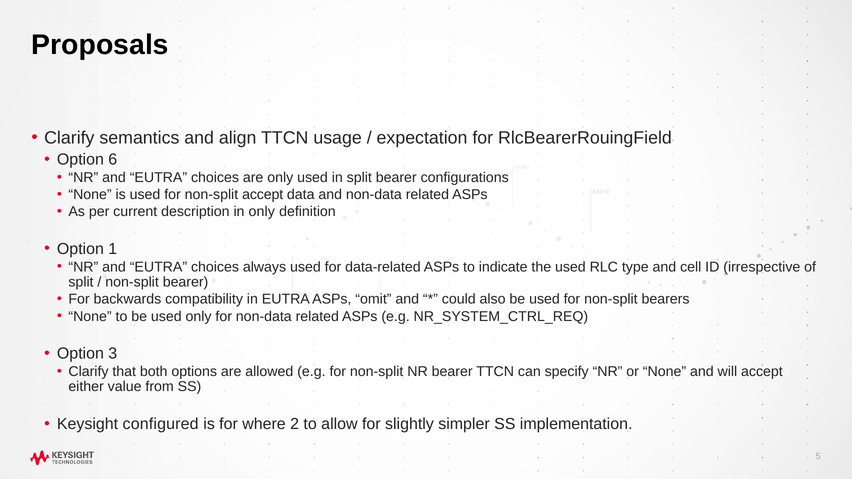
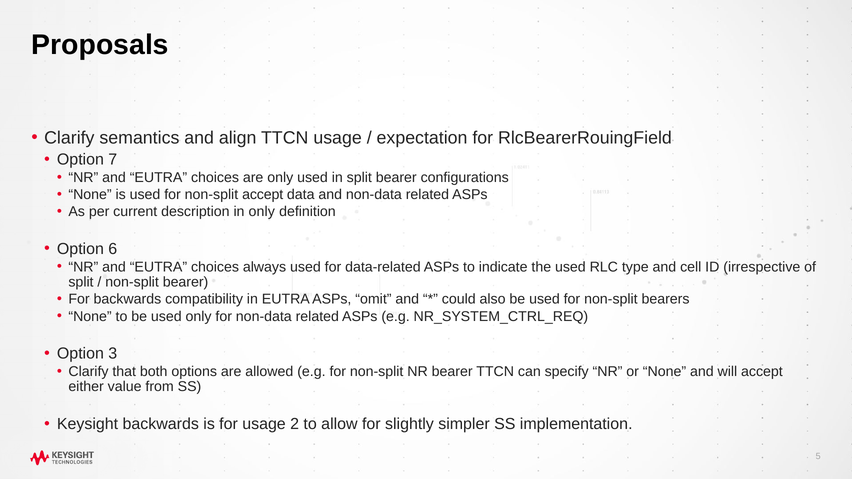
6: 6 -> 7 (113, 160)
1: 1 -> 6 (113, 249)
Keysight configured: configured -> backwards (161, 424)
for where: where -> usage (264, 424)
